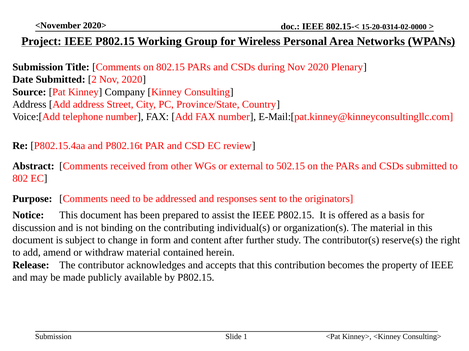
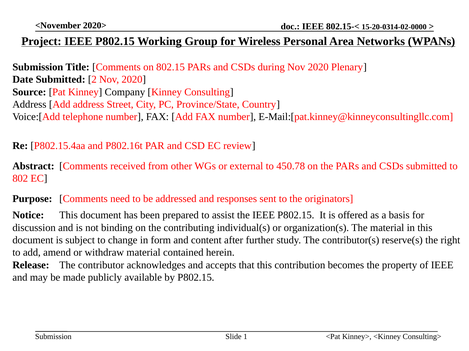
502.15: 502.15 -> 450.78 (291, 166)
